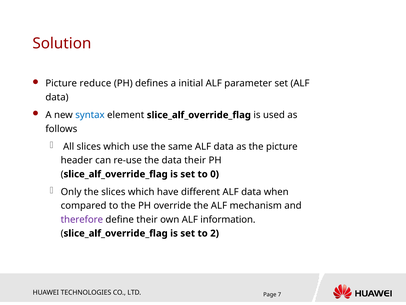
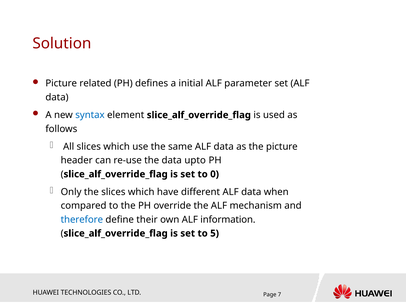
reduce: reduce -> related (95, 83)
data their: their -> upto (195, 160)
therefore colour: purple -> blue (82, 219)
2: 2 -> 5 (215, 233)
